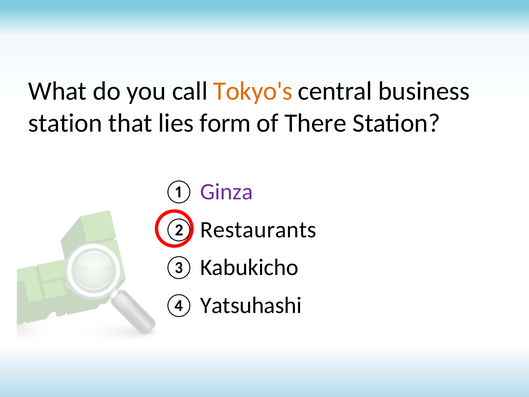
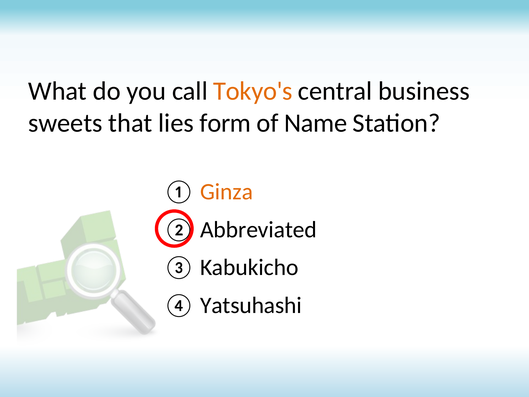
station: station -> sweets (65, 123)
There: There -> Name (316, 123)
Ginza colour: purple -> orange (227, 192)
Restaurants: Restaurants -> Abbreviated (258, 230)
